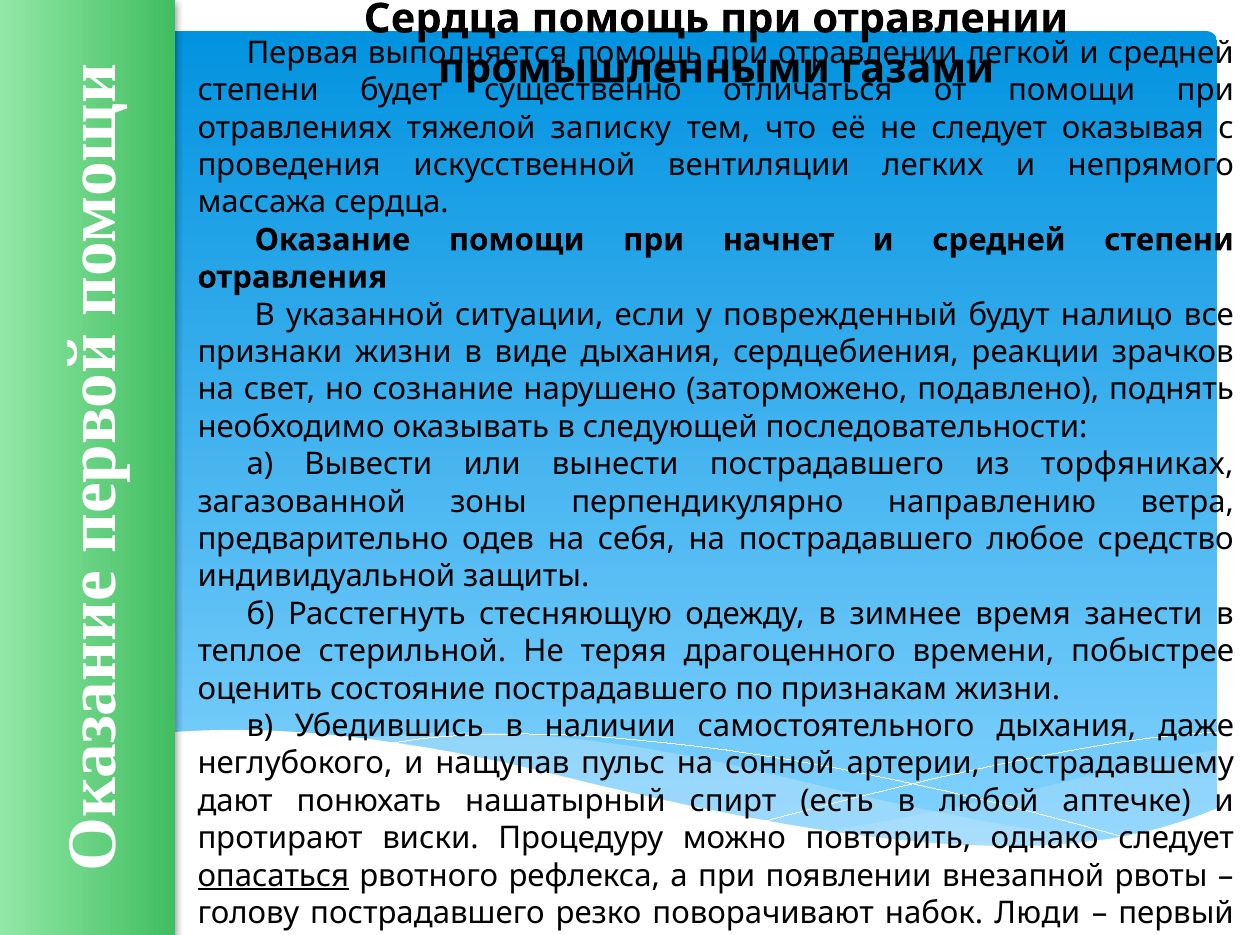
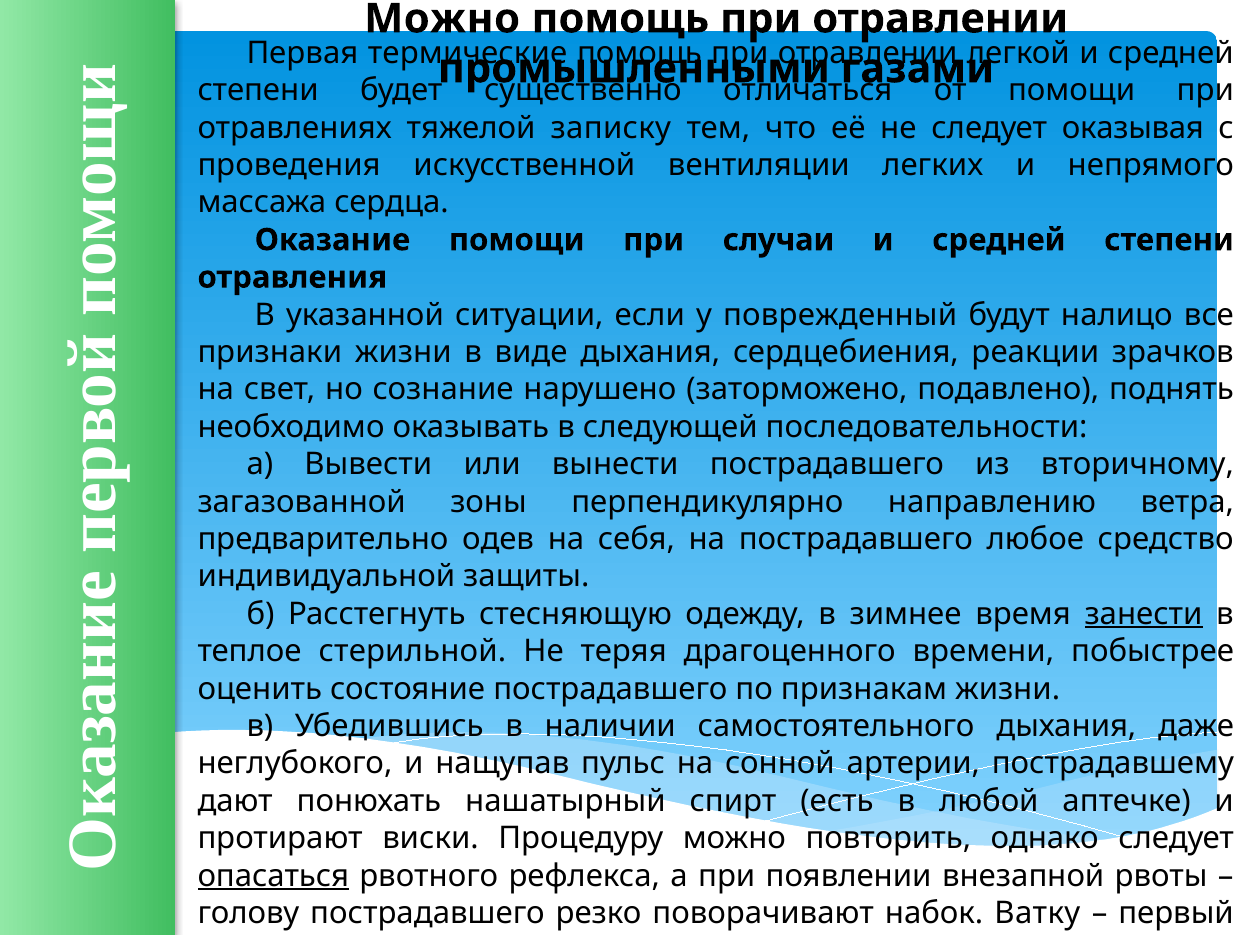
Сердца: Сердца -> Можно (442, 19)
выполняется: выполняется -> термические (468, 53)
начнет: начнет -> случаи (779, 240)
торфяниках: торфяниках -> вторичному (1137, 465)
занести underline: none -> present (1144, 614)
Люди: Люди -> Ватку (1037, 913)
